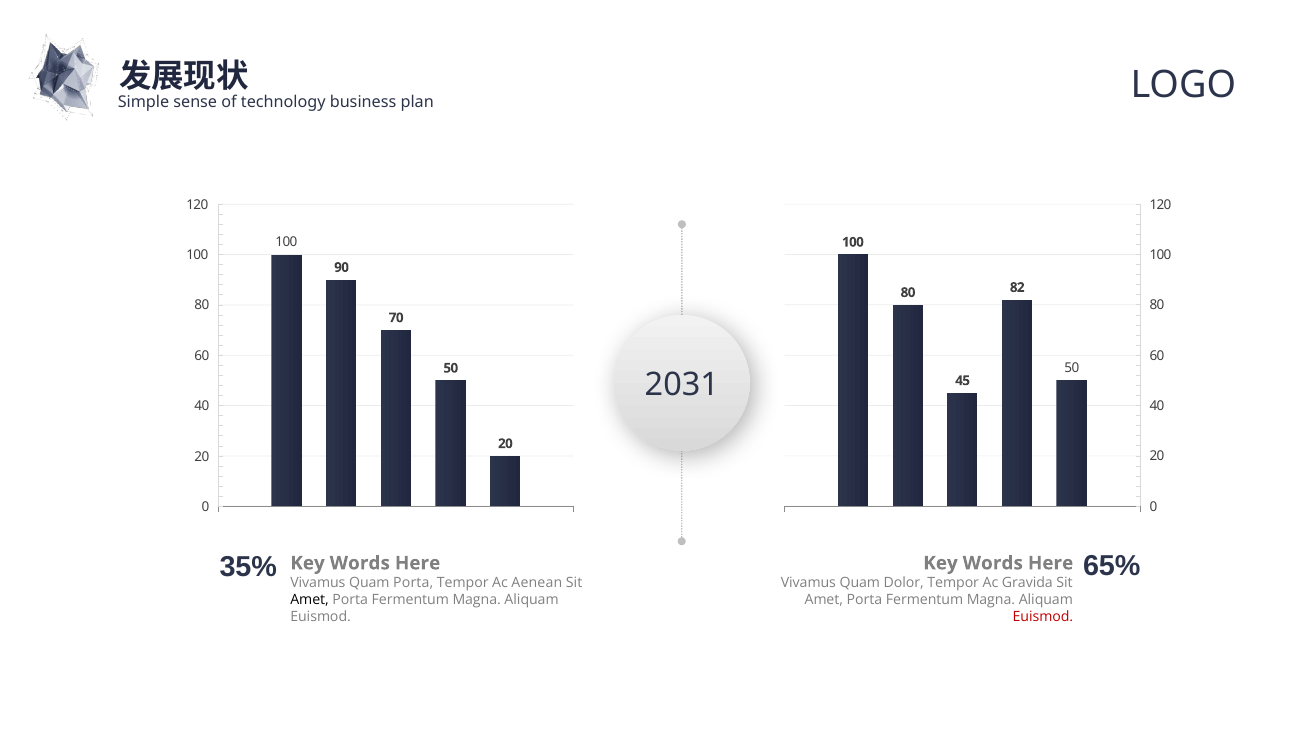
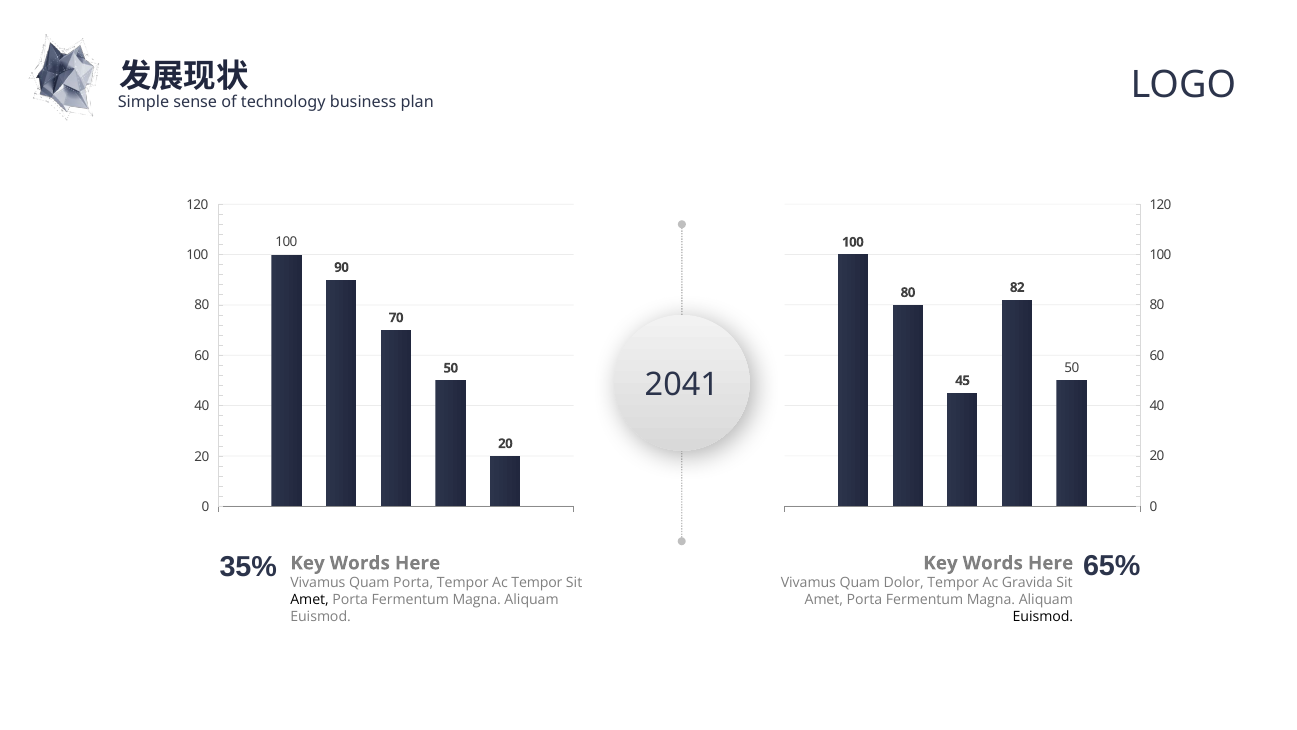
2031: 2031 -> 2041 (682, 385)
Ac Aenean: Aenean -> Tempor (537, 582)
Euismod colour: red -> black (1043, 616)
